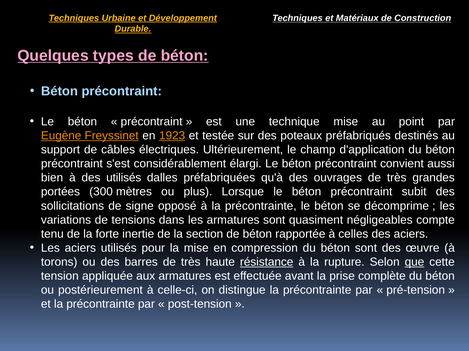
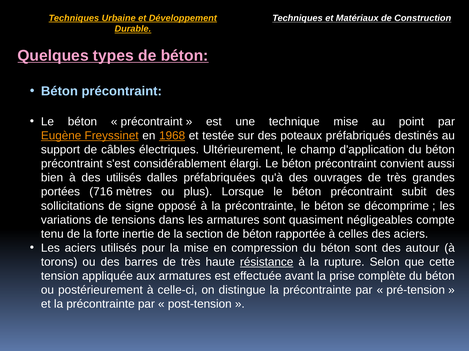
1923: 1923 -> 1968 (172, 136)
300: 300 -> 716 (101, 192)
œuvre: œuvre -> autour (422, 248)
que underline: present -> none (414, 263)
